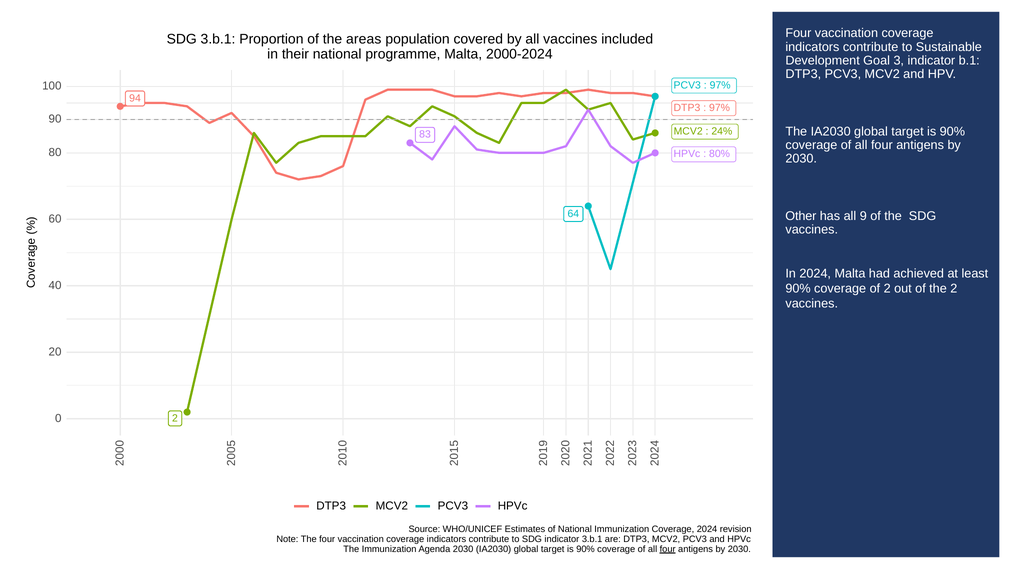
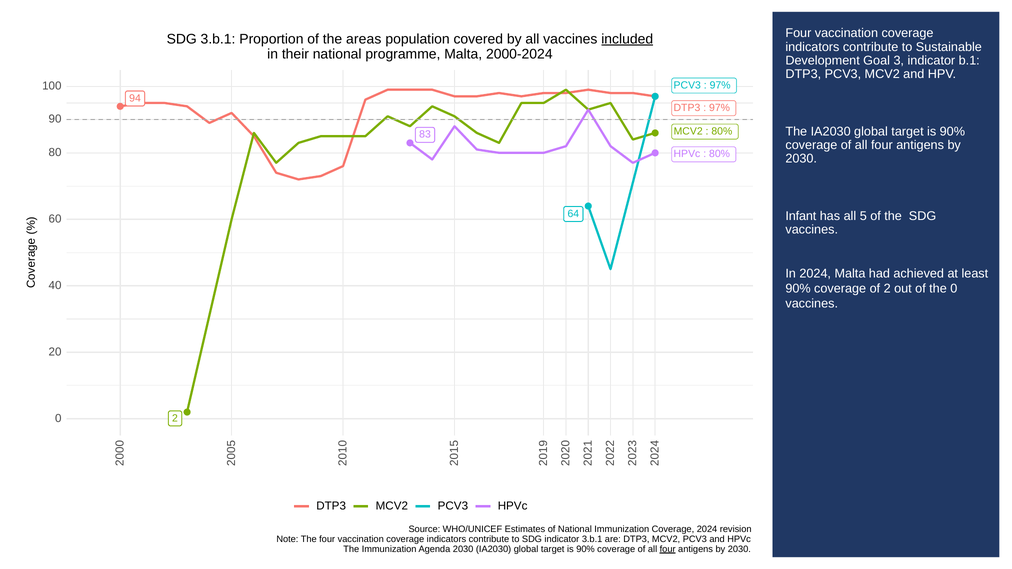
included underline: none -> present (627, 39)
24%: 24% -> 80% (722, 131)
Other: Other -> Infant (801, 216)
all 9: 9 -> 5 (863, 216)
the 2: 2 -> 0 (954, 289)
